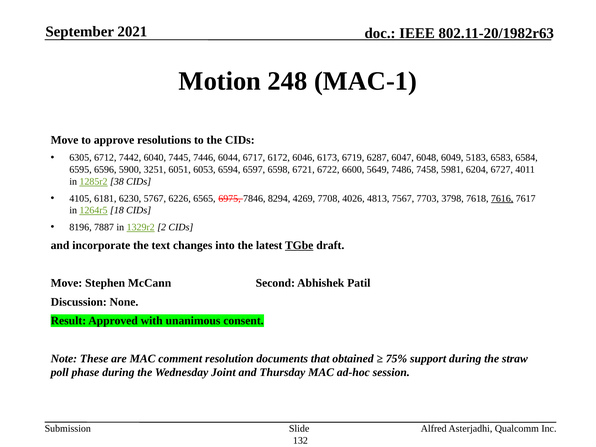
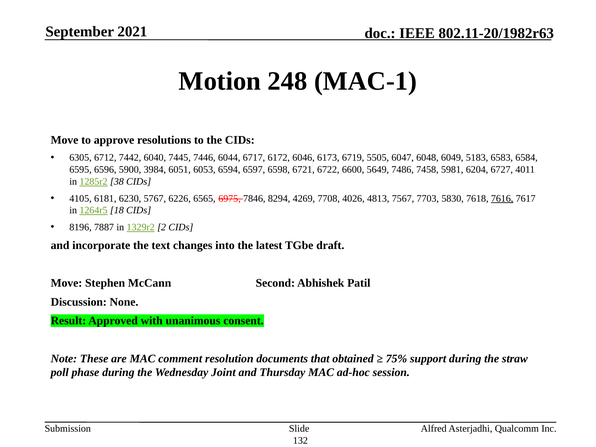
6287: 6287 -> 5505 (378, 158)
3251: 3251 -> 3984 (155, 170)
3798: 3798 -> 5830 (453, 198)
TGbe underline: present -> none (299, 245)
